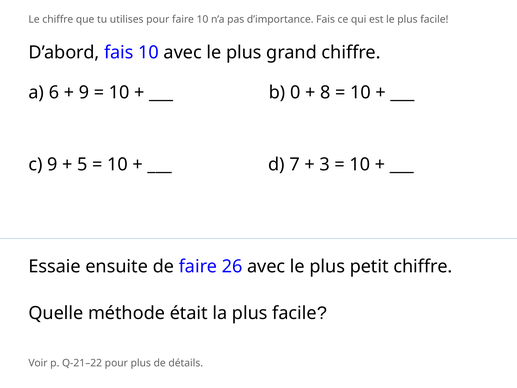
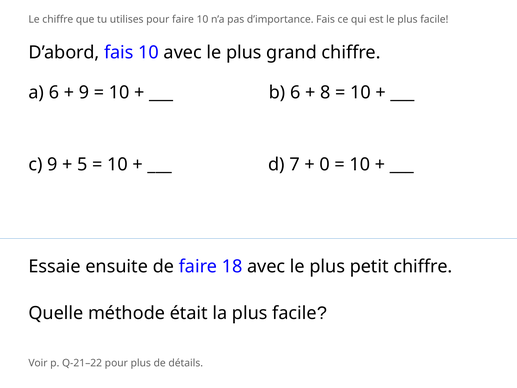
b 0: 0 -> 6 (295, 93)
3: 3 -> 0 (325, 164)
26: 26 -> 18 (232, 266)
